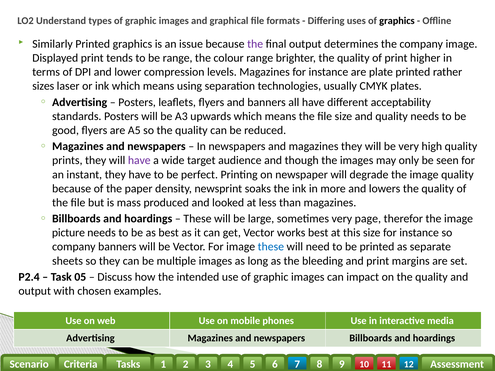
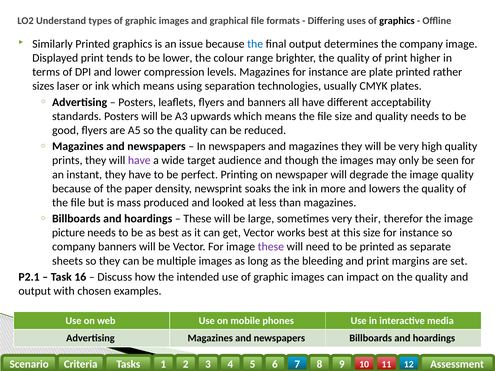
the colour: purple -> blue (255, 44)
be range: range -> lower (178, 58)
page: page -> their (368, 219)
these colour: blue -> purple (271, 247)
P2.4: P2.4 -> P2.1 (29, 277)
05: 05 -> 16 (80, 277)
